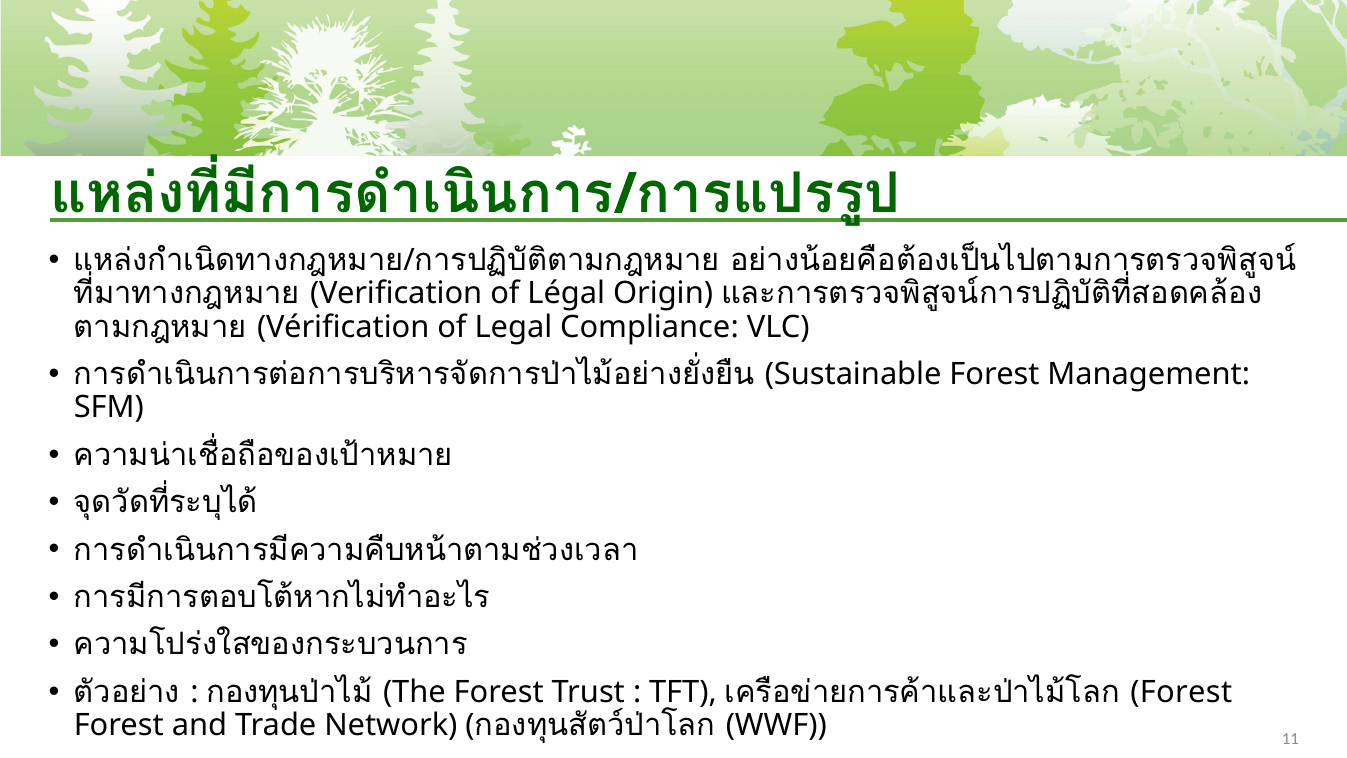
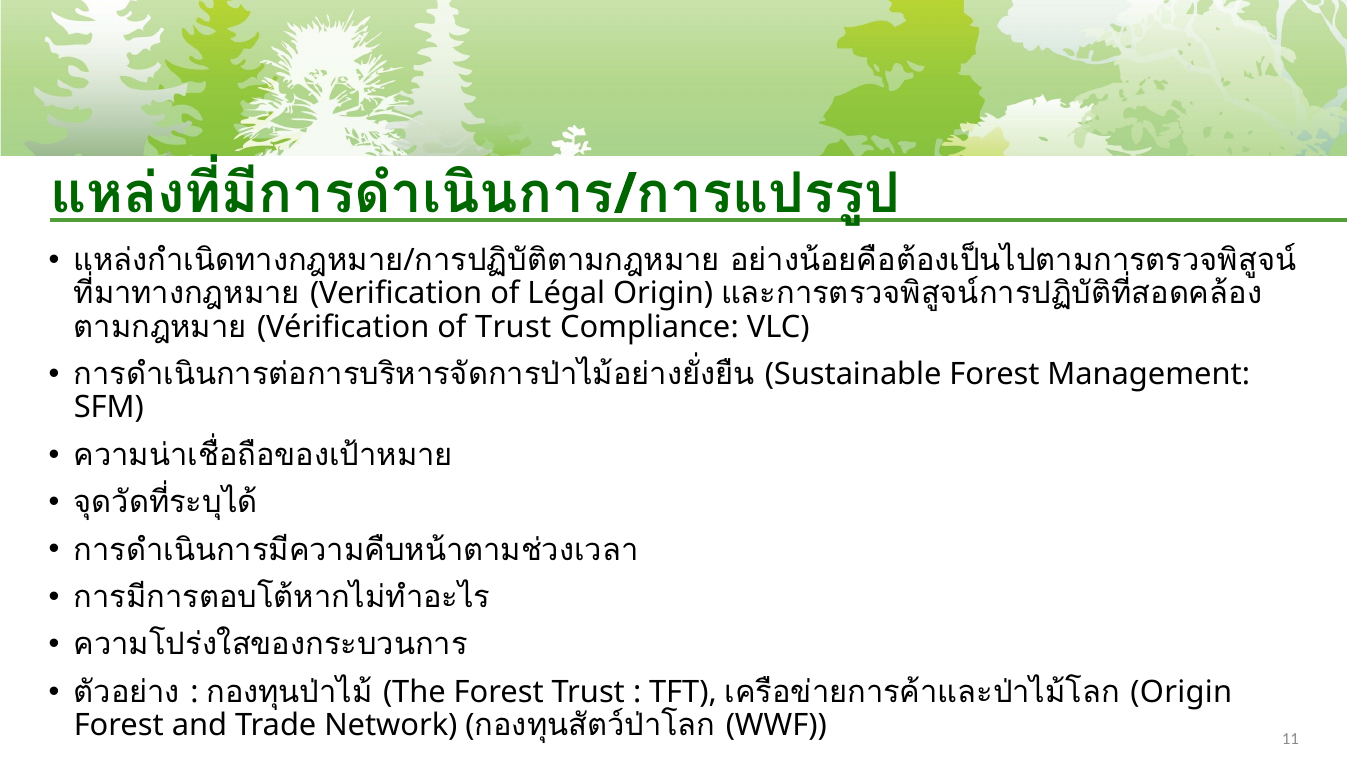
of Legal: Legal -> Trust (513, 327)
Forest: Forest -> Origin (1181, 692)
